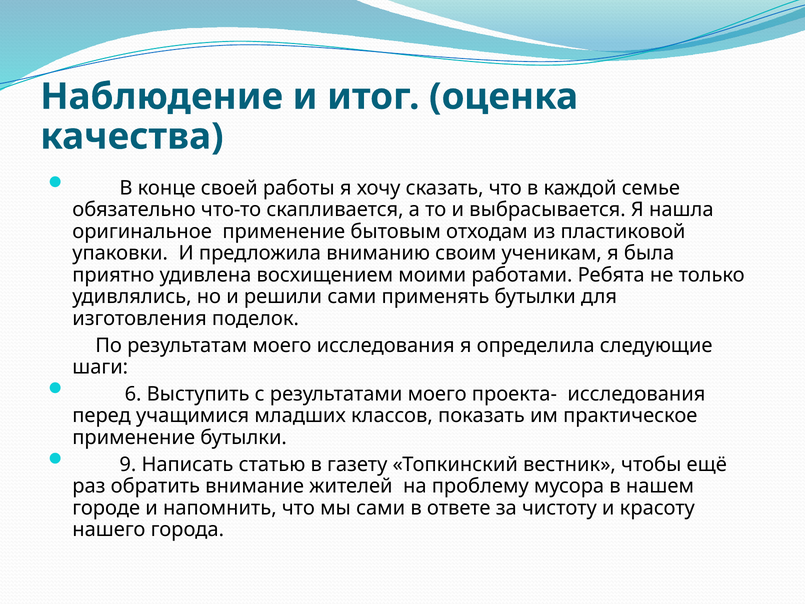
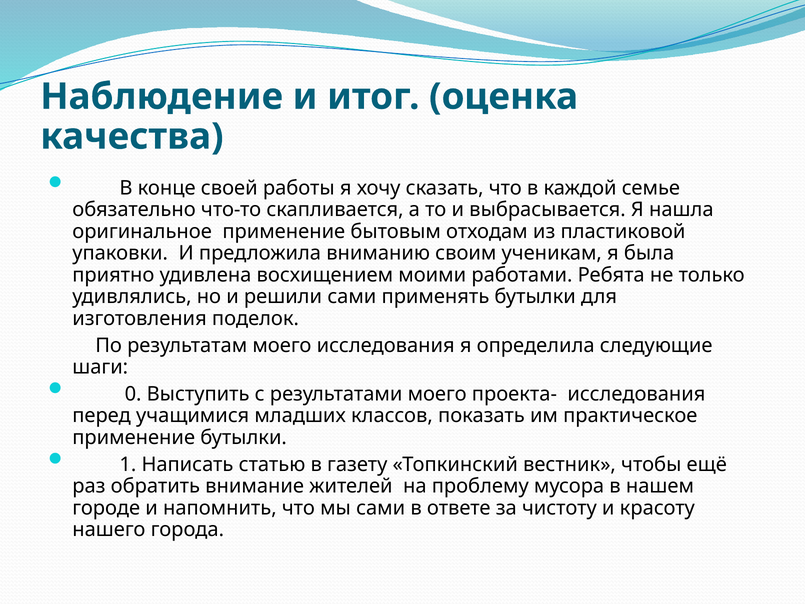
6: 6 -> 0 (133, 394)
9: 9 -> 1 (128, 464)
